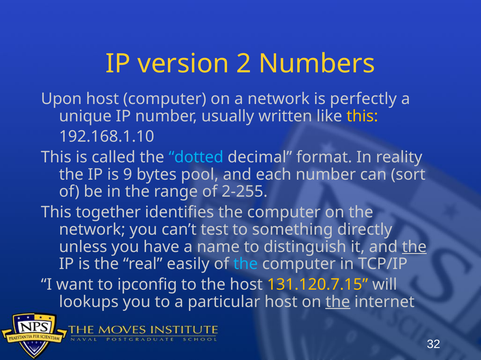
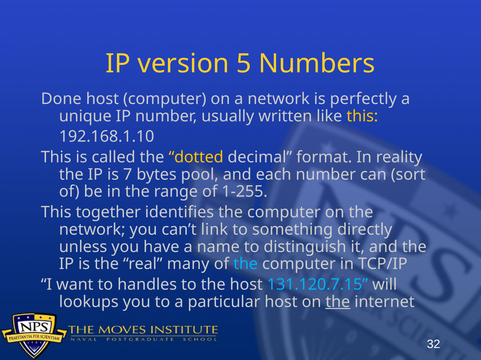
2: 2 -> 5 (244, 64)
Upon: Upon -> Done (61, 99)
dotted colour: light blue -> yellow (196, 157)
9: 9 -> 7 (128, 175)
2-255: 2-255 -> 1-255 (245, 192)
test: test -> link (214, 230)
the underline: present -> none (414, 247)
easily: easily -> many (188, 265)
ipconfig: ipconfig -> handles (147, 285)
131.120.7.15 colour: yellow -> light blue (317, 285)
